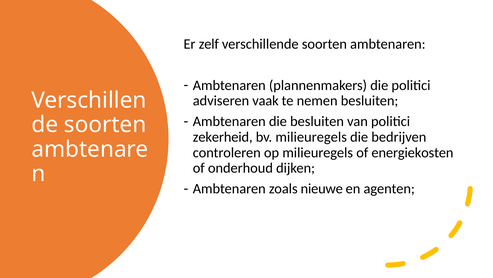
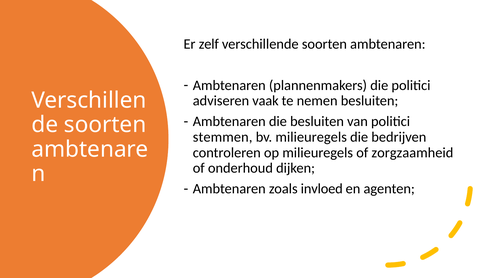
zekerheid: zekerheid -> stemmen (223, 137)
energiekosten: energiekosten -> zorgzaamheid (412, 152)
nieuwe: nieuwe -> invloed (322, 188)
